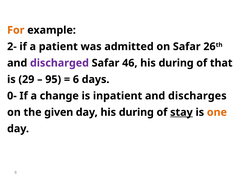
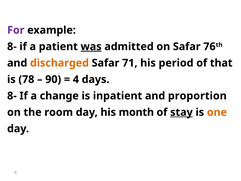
For colour: orange -> purple (16, 30)
2-: 2- -> 8- (12, 47)
was underline: none -> present (91, 47)
26: 26 -> 76 (209, 47)
discharged colour: purple -> orange (59, 63)
46: 46 -> 71 (130, 63)
during: during -> period (176, 63)
29: 29 -> 78 (26, 79)
95: 95 -> 90 (53, 79)
6: 6 -> 4 (76, 79)
0-: 0- -> 8- (12, 96)
discharges: discharges -> proportion (197, 96)
given: given -> room (59, 112)
day his during: during -> month (136, 112)
